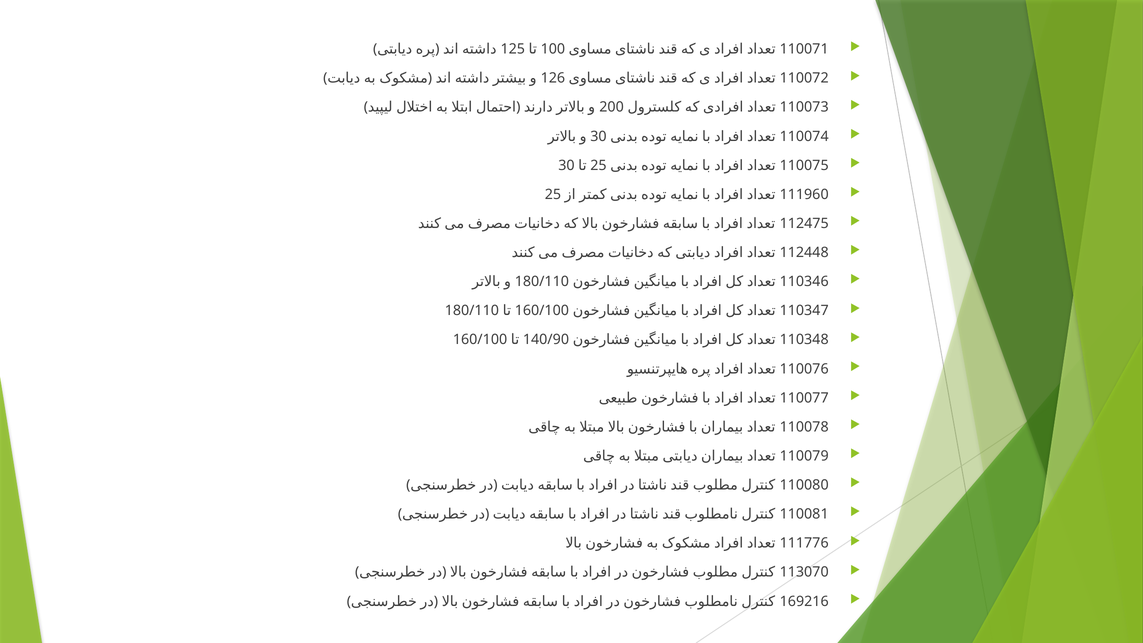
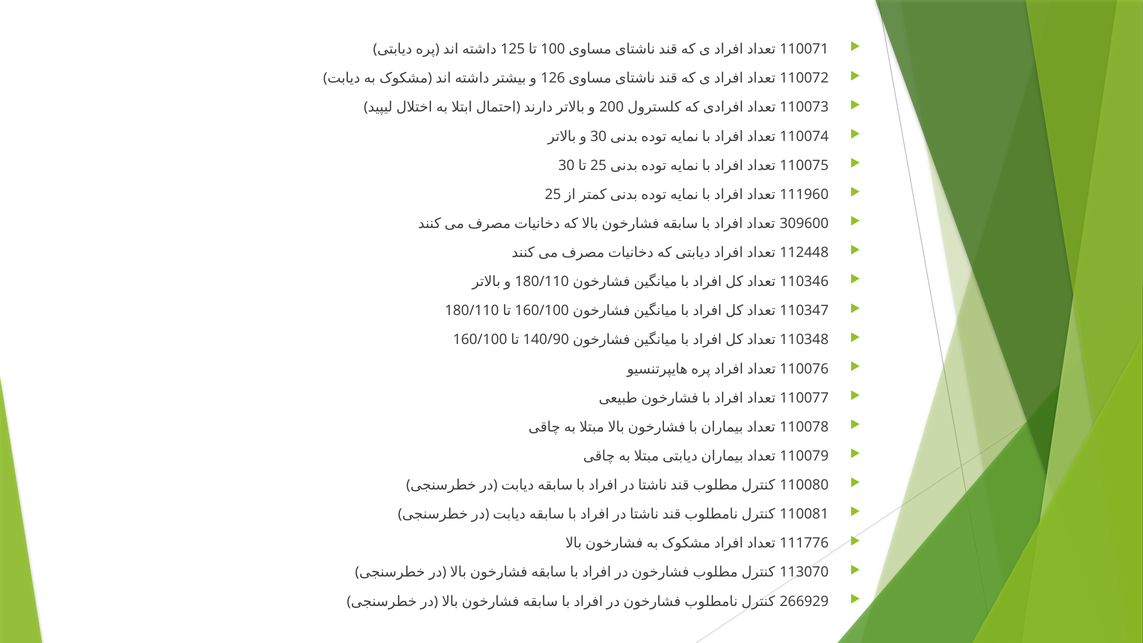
112475: 112475 -> 309600 (804, 224)
169216: 169216 -> 266929 (804, 601)
